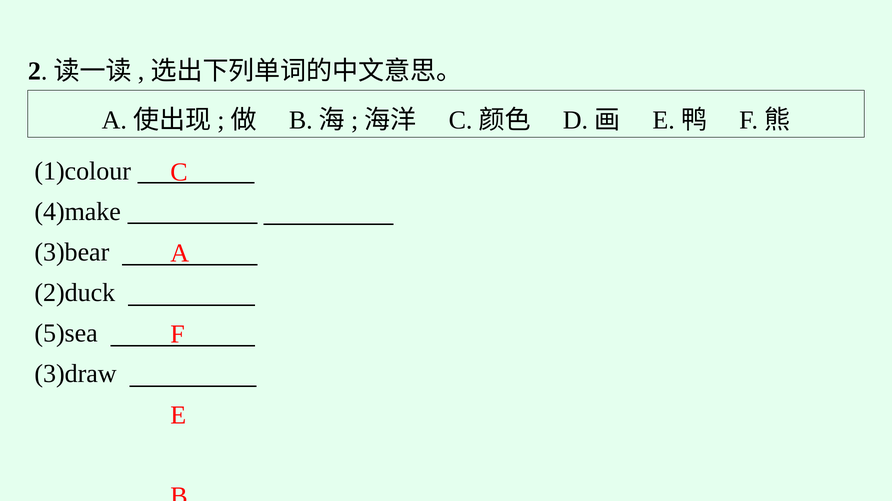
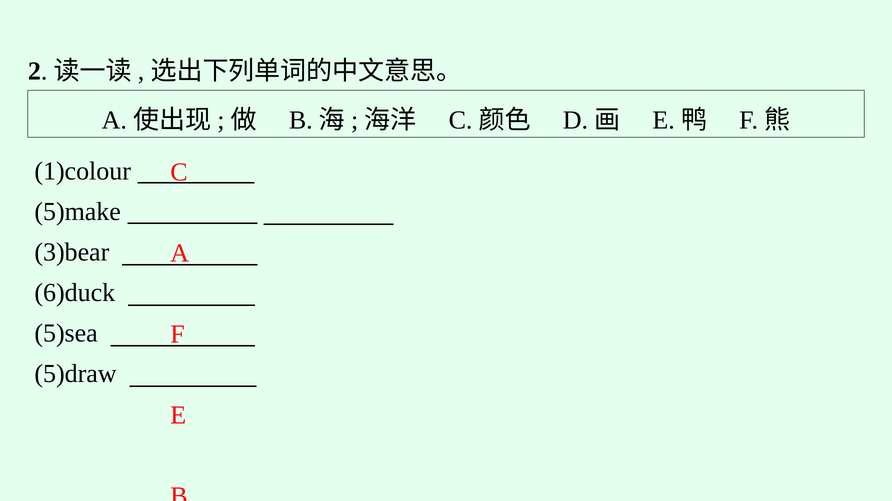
4)make: 4)make -> 5)make (78, 212)
2)duck: 2)duck -> 6)duck (75, 293)
3)draw: 3)draw -> 5)draw (76, 374)
